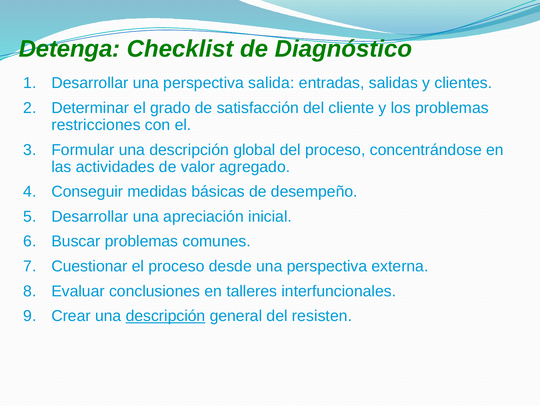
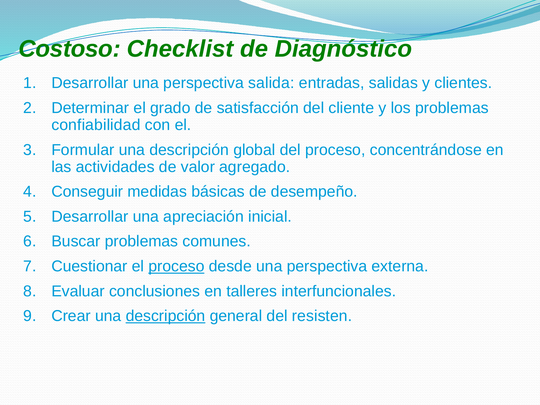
Detenga: Detenga -> Costoso (70, 49)
restricciones: restricciones -> confiabilidad (96, 125)
proceso underline: none -> present (176, 266)
